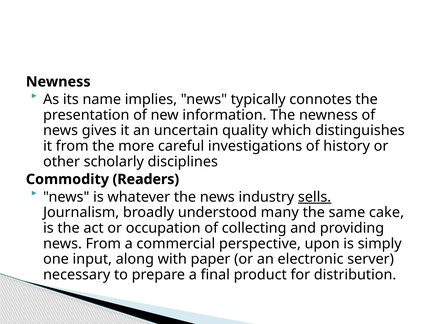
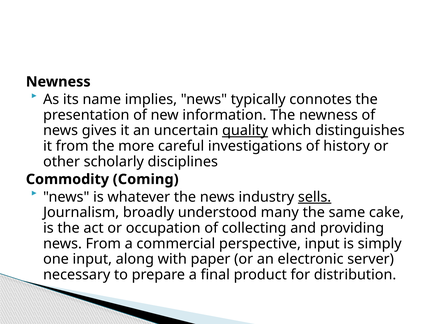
quality underline: none -> present (245, 131)
Readers: Readers -> Coming (146, 179)
perspective upon: upon -> input (322, 244)
